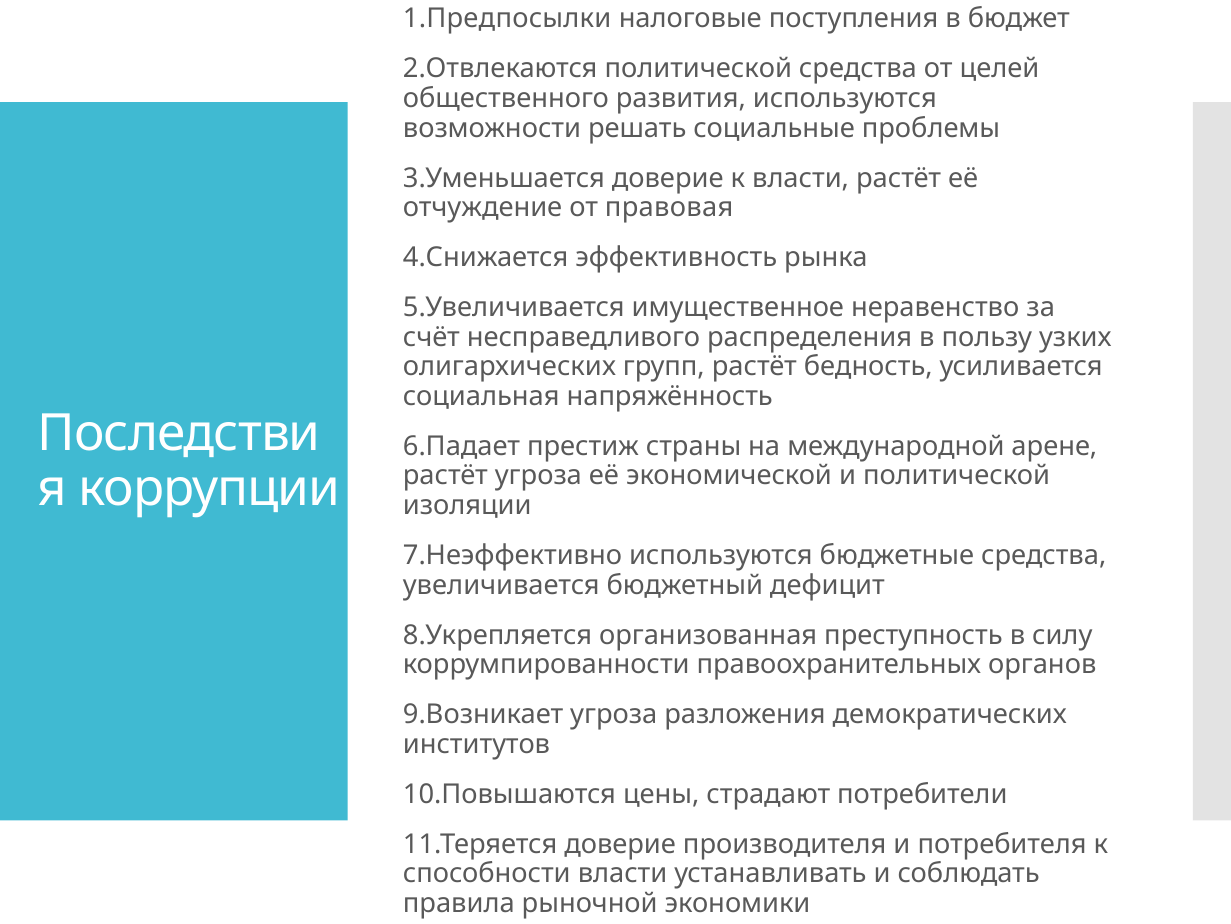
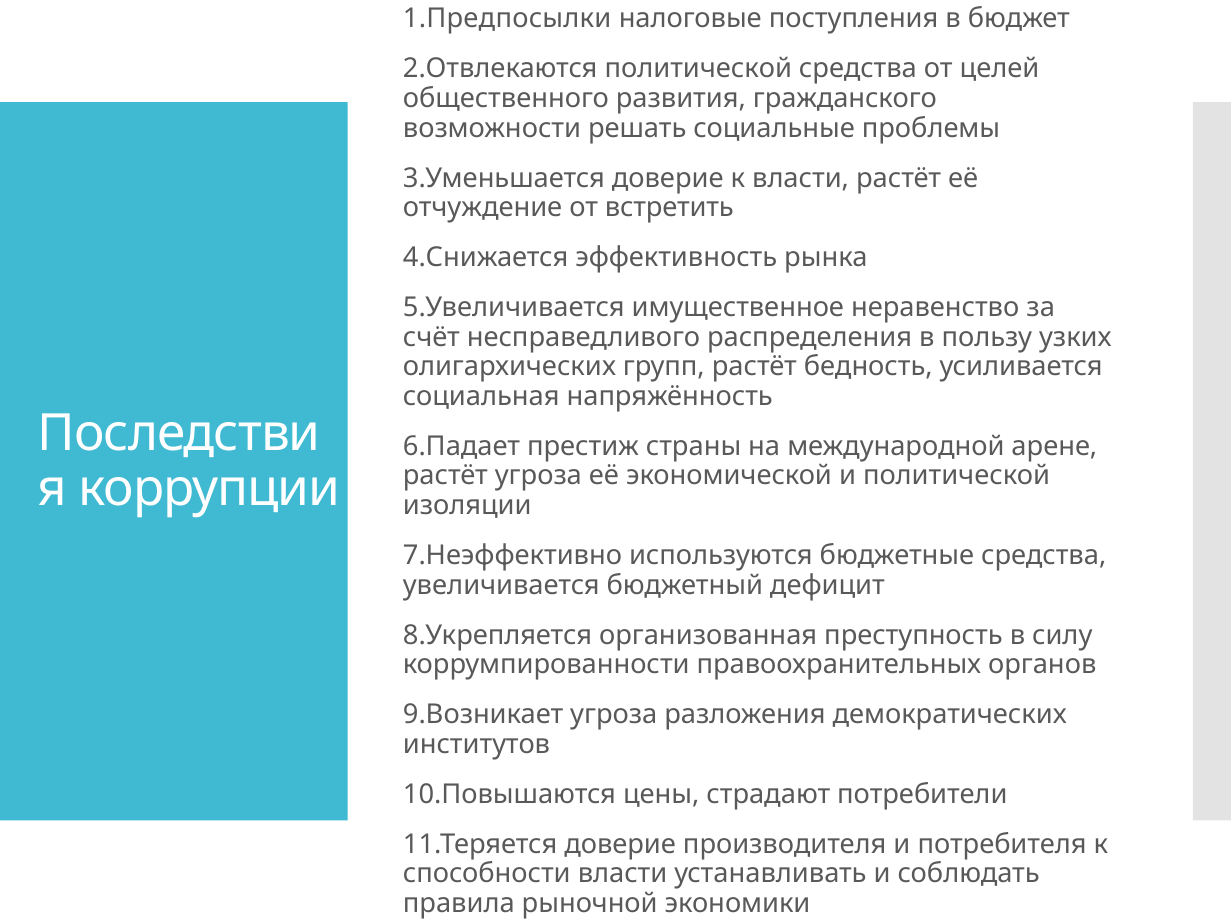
развития используются: используются -> гражданского (845, 98)
правовая: правовая -> встретить (669, 207)
